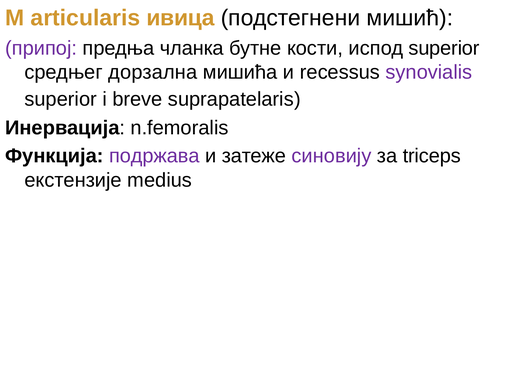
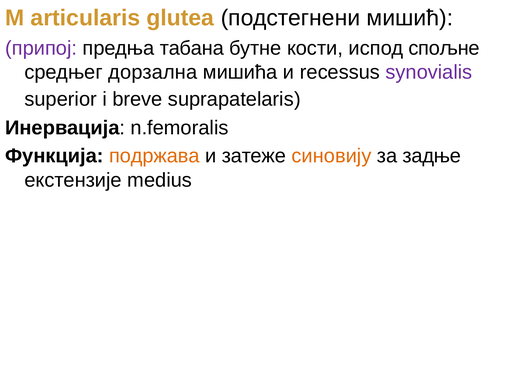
ивица: ивица -> glutea (180, 18)
чланка: чланка -> тaбaнa (192, 48)
испод superior: superior -> спољне (444, 48)
подржава colour: purple -> orange (154, 156)
синовију colour: purple -> orange (332, 156)
triceps: triceps -> задње (432, 156)
